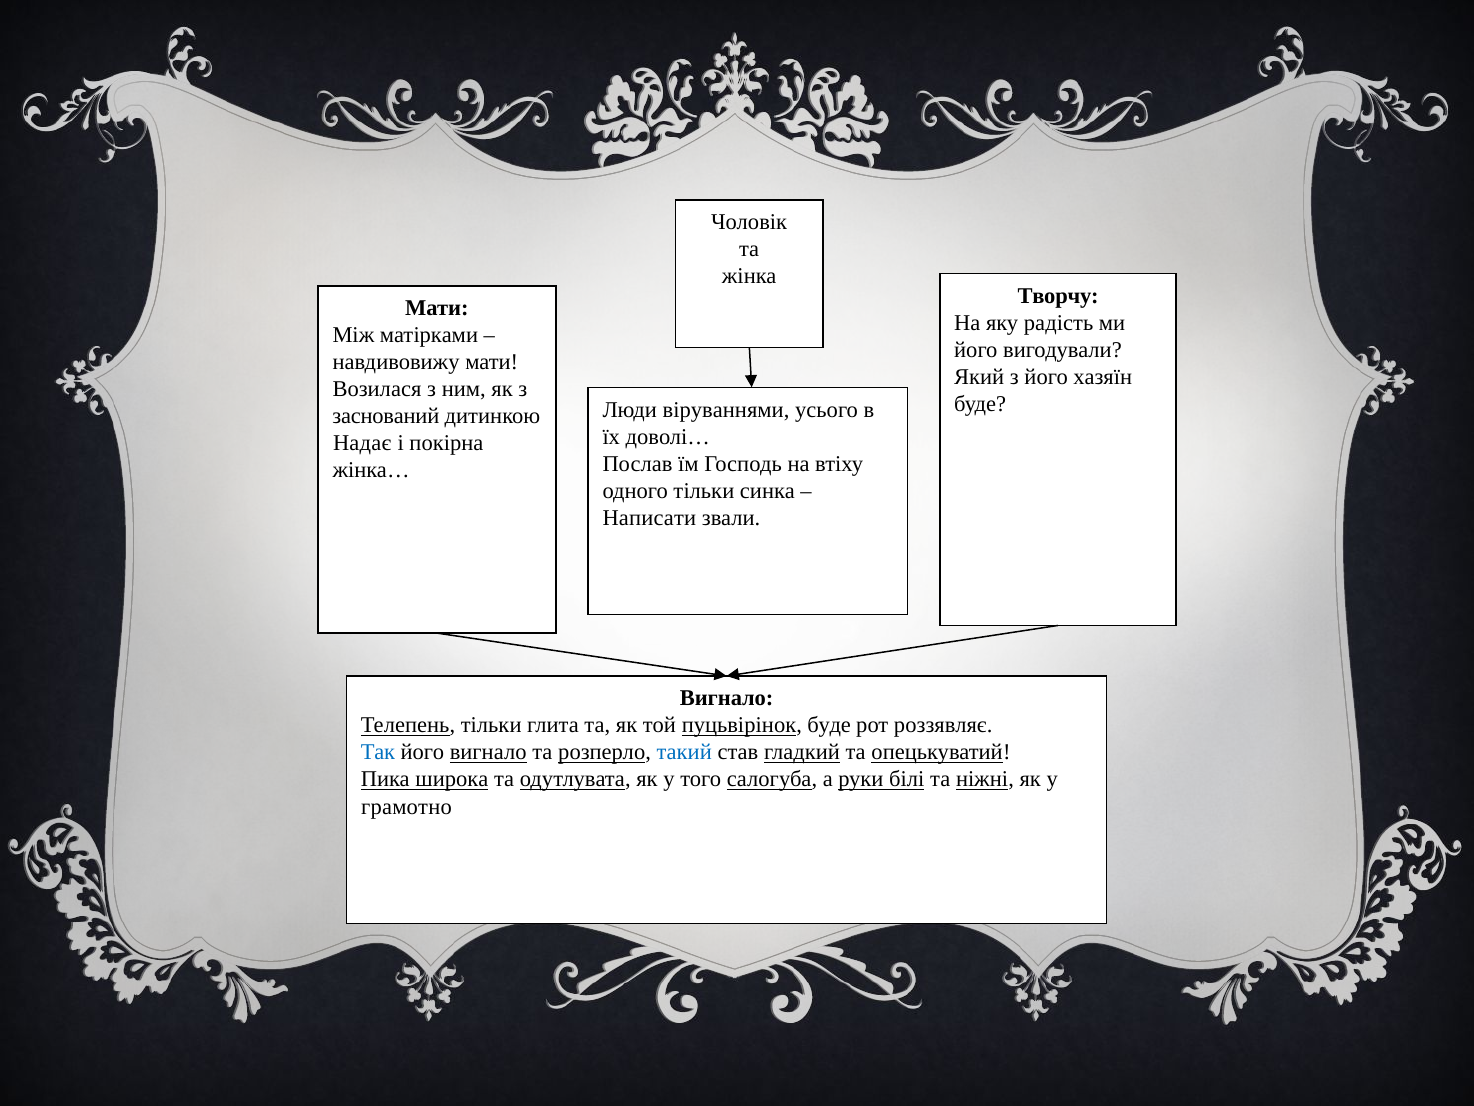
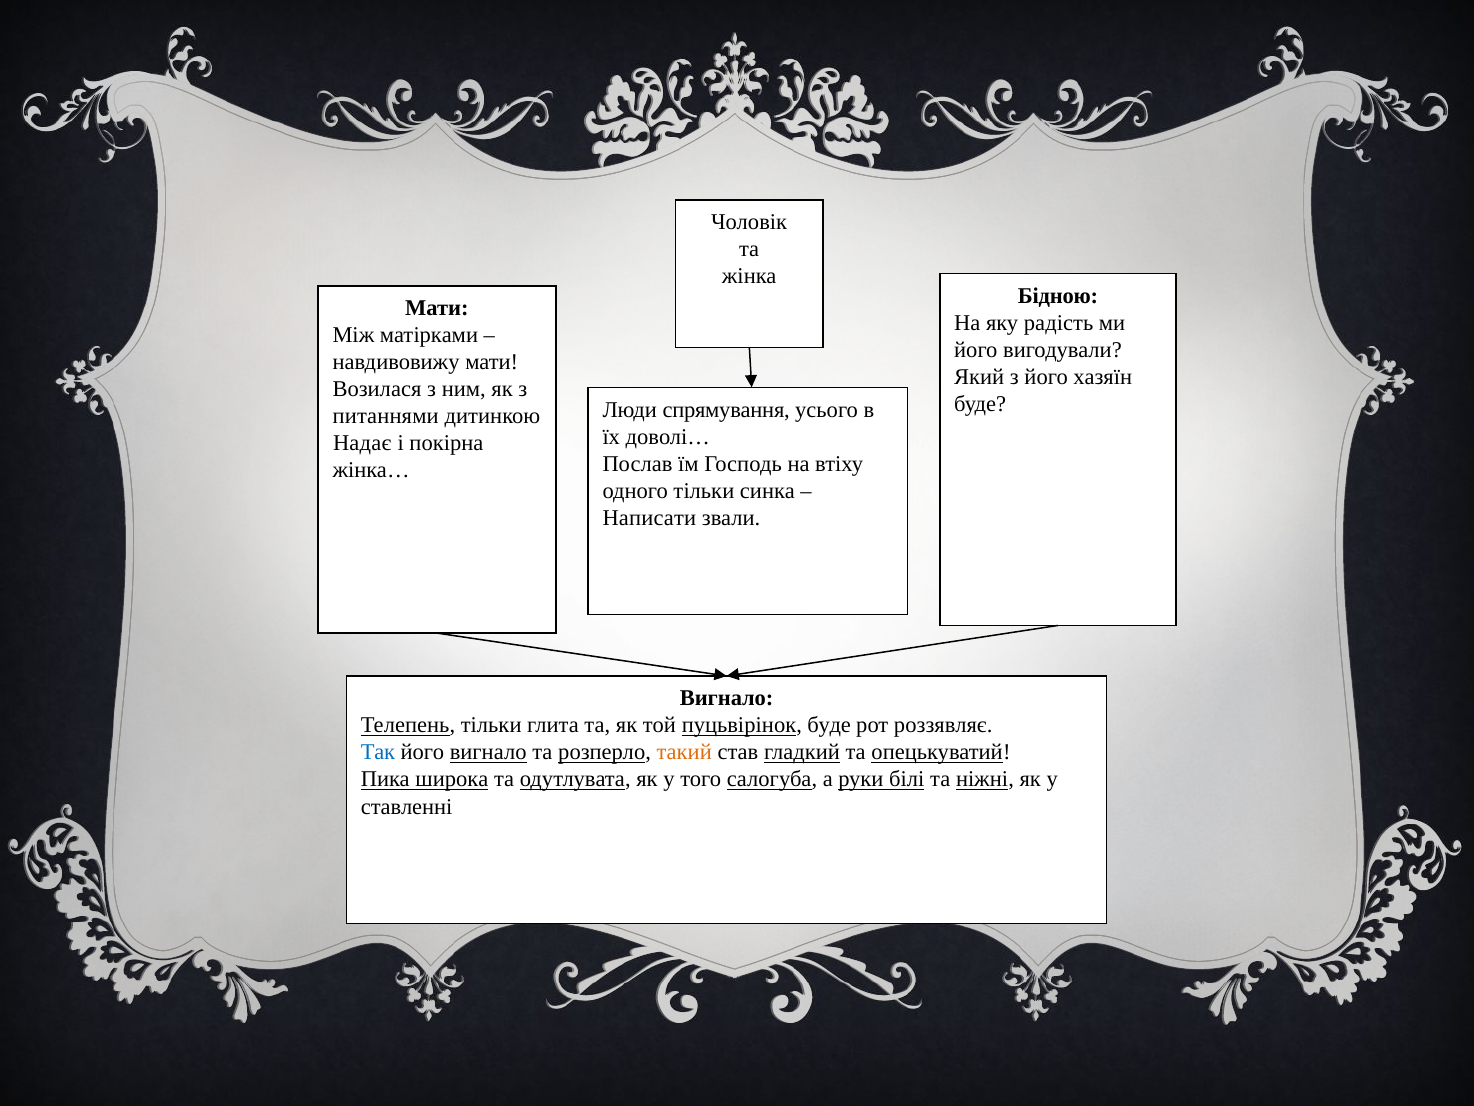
Творчу: Творчу -> Бідною (1058, 296)
віруваннями: віруваннями -> спрямування (726, 410)
заснований: заснований -> питаннями (386, 416)
такий colour: blue -> orange (684, 752)
грамотно: грамотно -> ставленні (407, 806)
